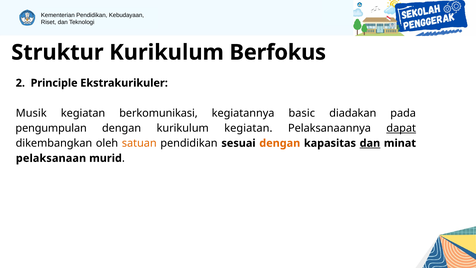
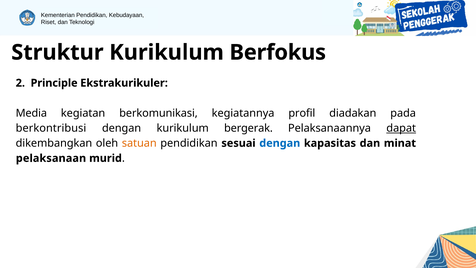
Musik: Musik -> Media (31, 113)
basic: basic -> profil (302, 113)
pengumpulan: pengumpulan -> berkontribusi (51, 128)
kurikulum kegiatan: kegiatan -> bergerak (248, 128)
dengan colour: orange -> blue (280, 143)
dan underline: present -> none (370, 143)
